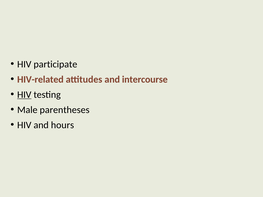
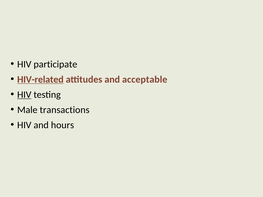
HIV-related underline: none -> present (40, 79)
intercourse: intercourse -> acceptable (145, 79)
parentheses: parentheses -> transactions (65, 110)
